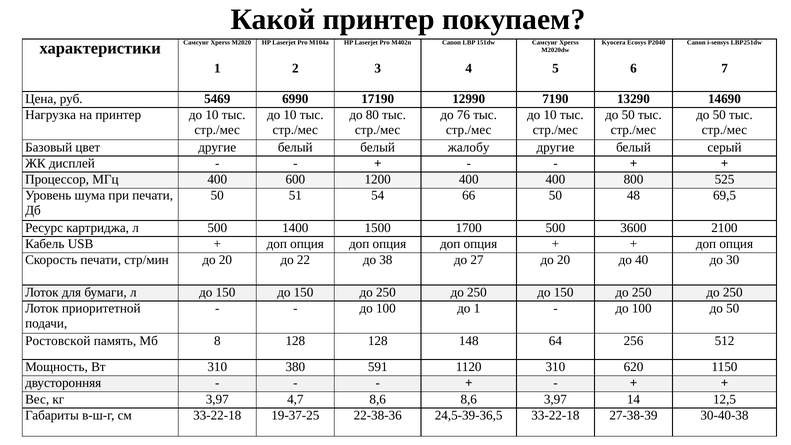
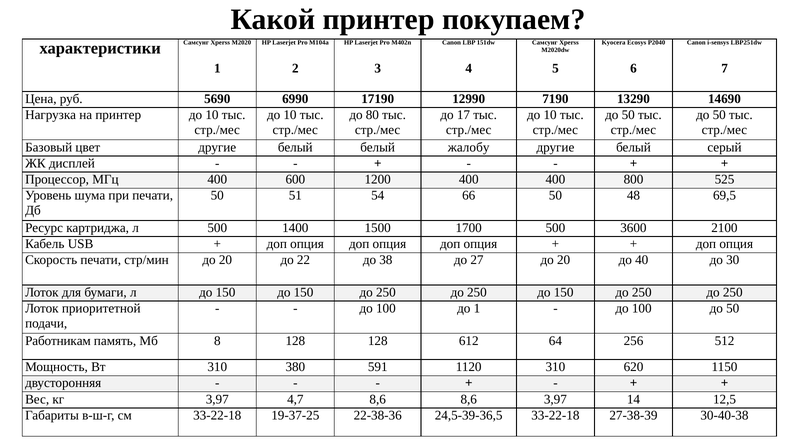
5469: 5469 -> 5690 (217, 99)
76: 76 -> 17 (463, 115)
Ростовской: Ростовской -> Работникам (58, 341)
148: 148 -> 612 (469, 341)
